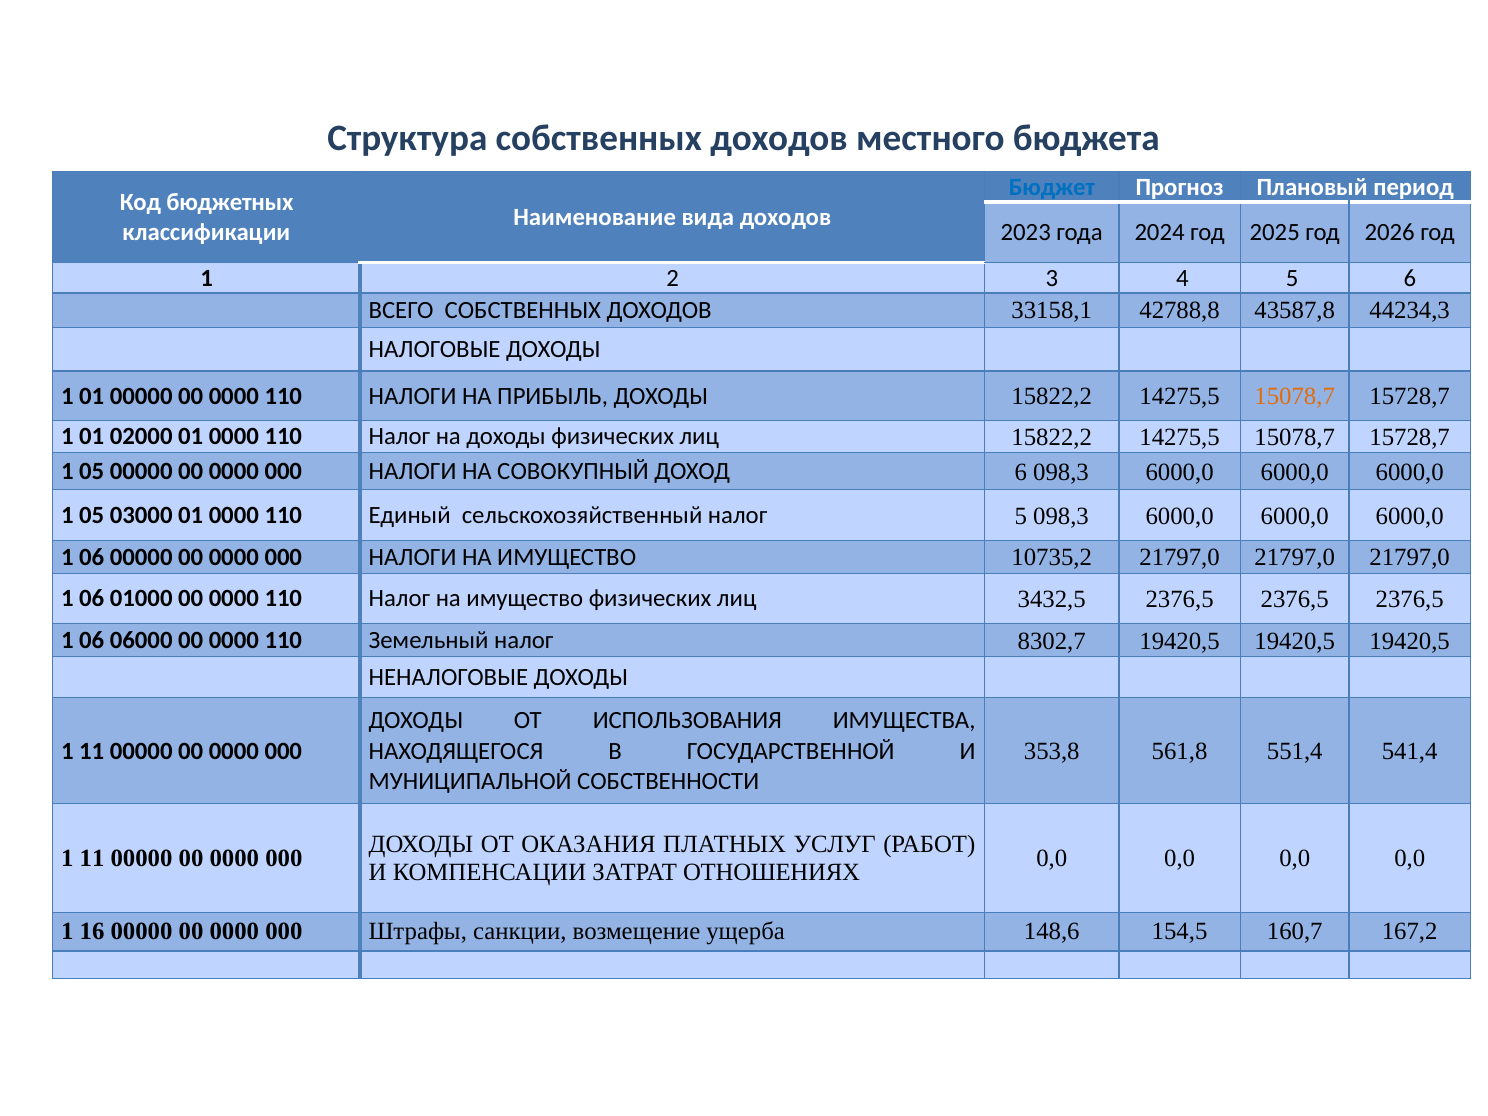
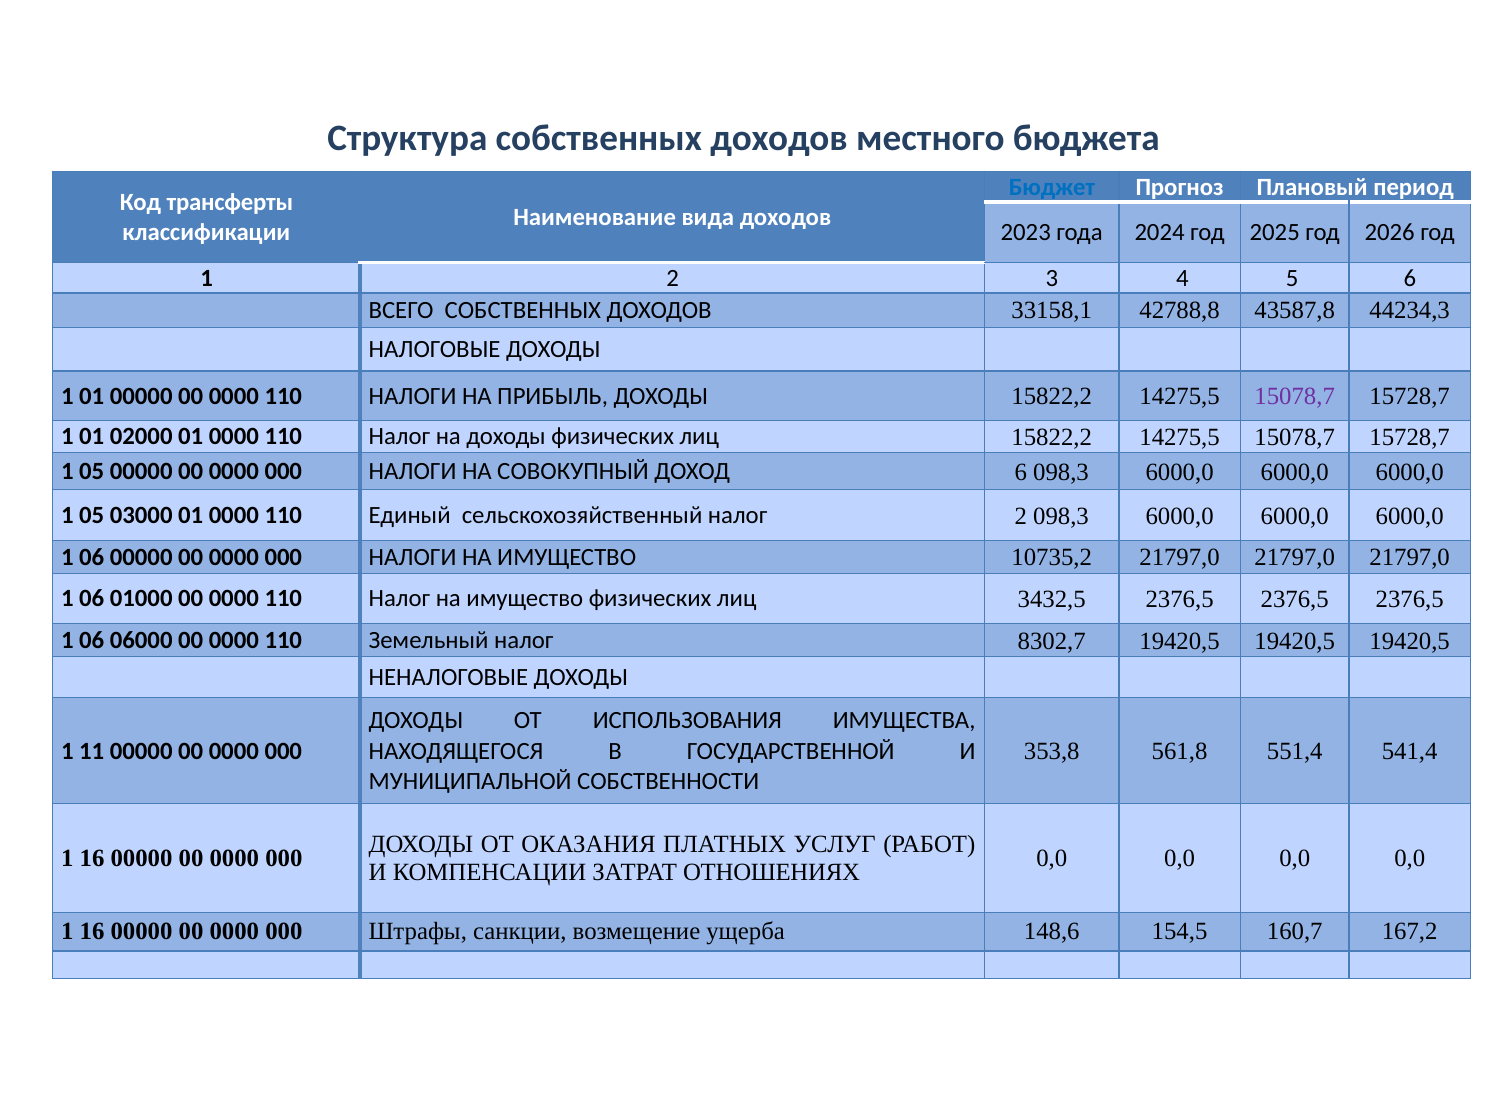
бюджетных: бюджетных -> трансферты (230, 202)
15078,7 colour: orange -> purple (1295, 397)
налог 5: 5 -> 2 (1021, 516)
11: 11 -> 16 (92, 858)
